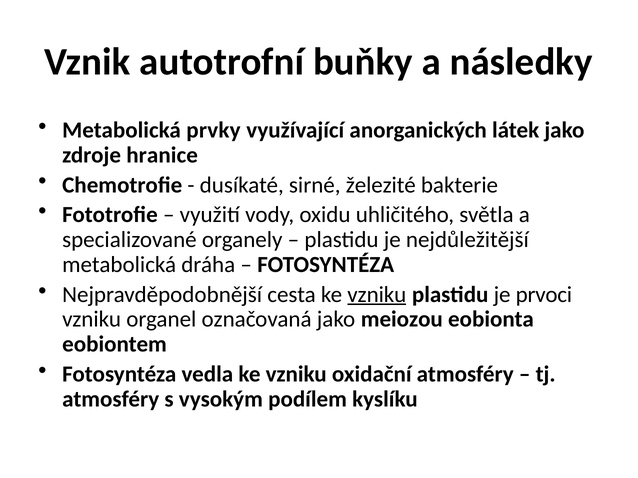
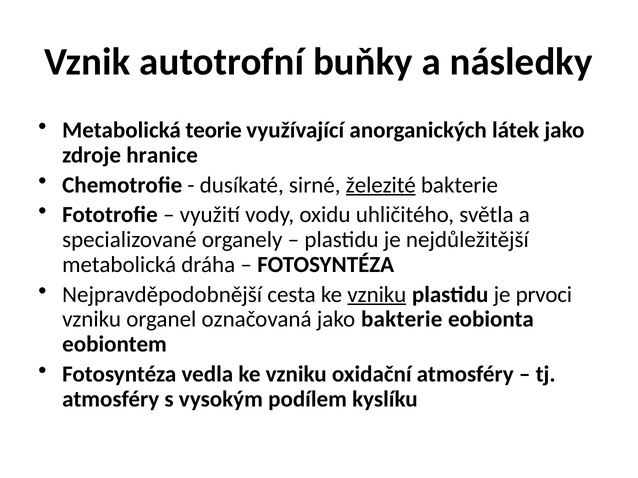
prvky: prvky -> teorie (214, 130)
železité underline: none -> present (381, 185)
jako meiozou: meiozou -> bakterie (402, 320)
